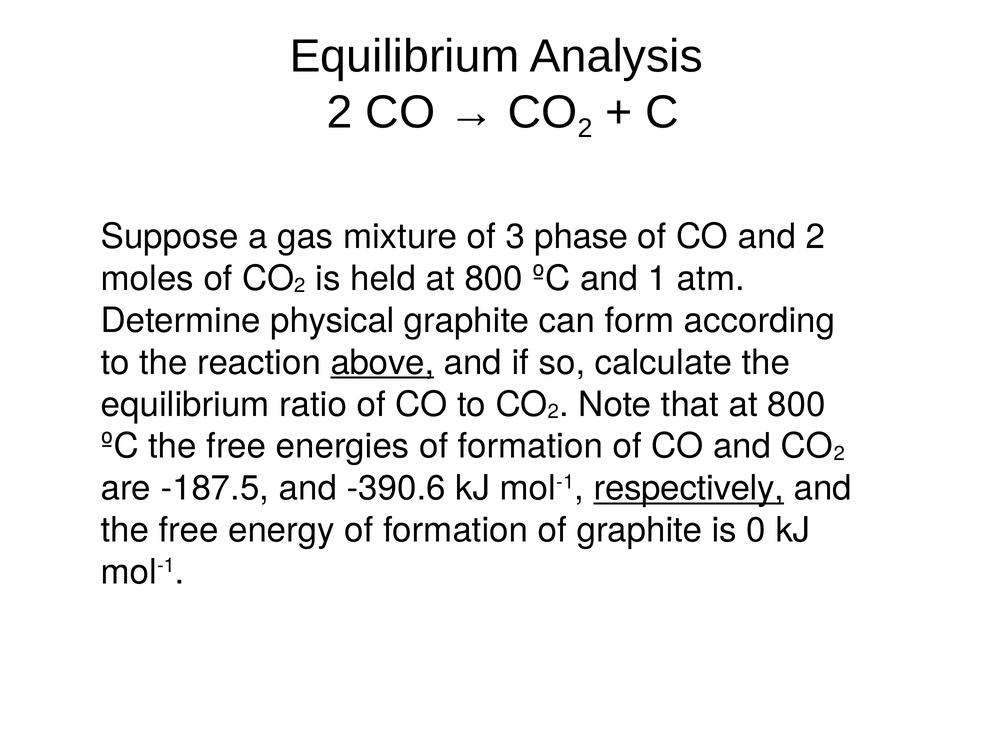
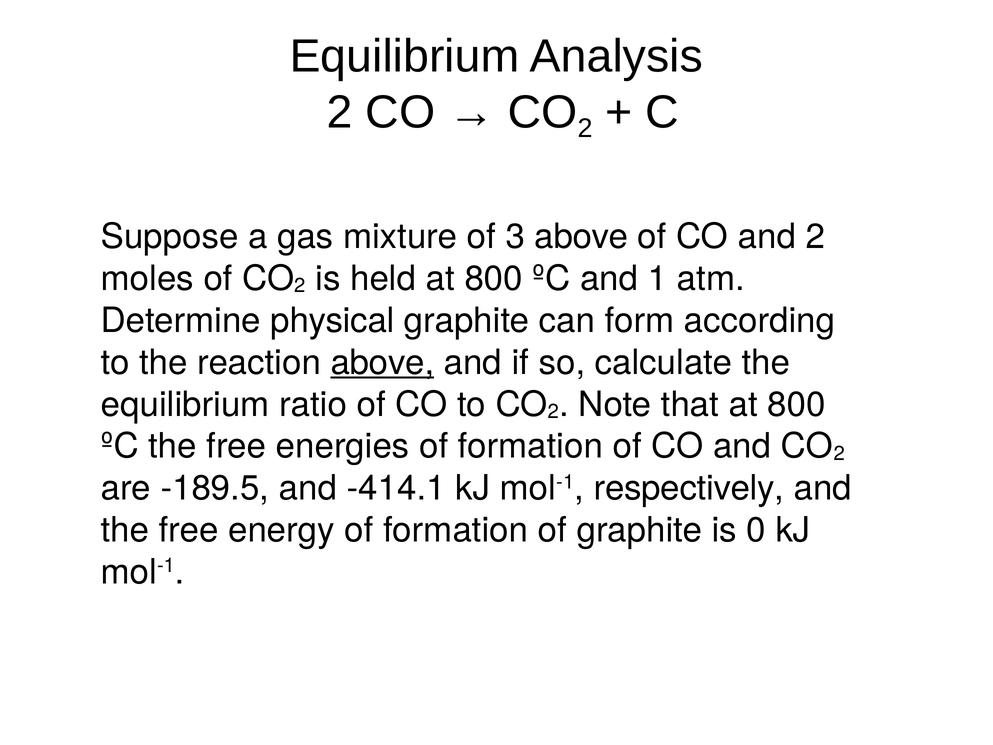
3 phase: phase -> above (581, 237)
-187.5: -187.5 -> -189.5 (215, 488)
-390.6: -390.6 -> -414.1 (396, 488)
respectively underline: present -> none (689, 488)
